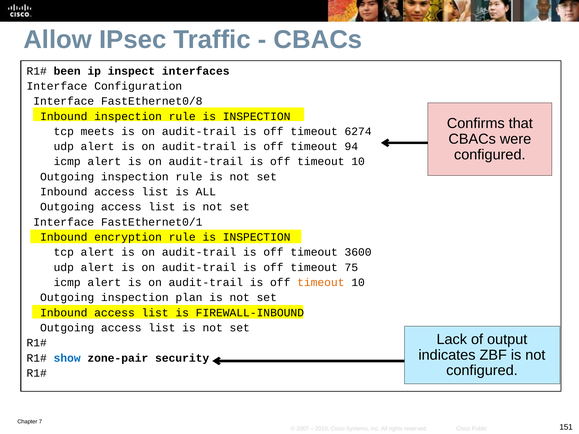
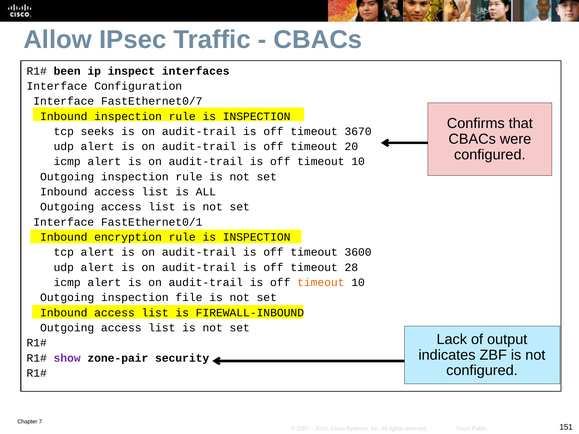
FastEthernet0/8: FastEthernet0/8 -> FastEthernet0/7 (152, 101)
meets: meets -> seeks (98, 131)
6274: 6274 -> 3670 (358, 131)
94: 94 -> 20 (351, 147)
75: 75 -> 28 (351, 268)
plan: plan -> file (189, 298)
show colour: blue -> purple (67, 358)
